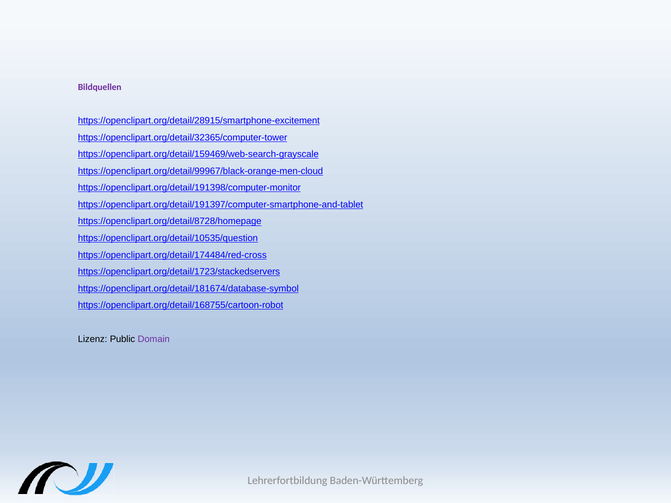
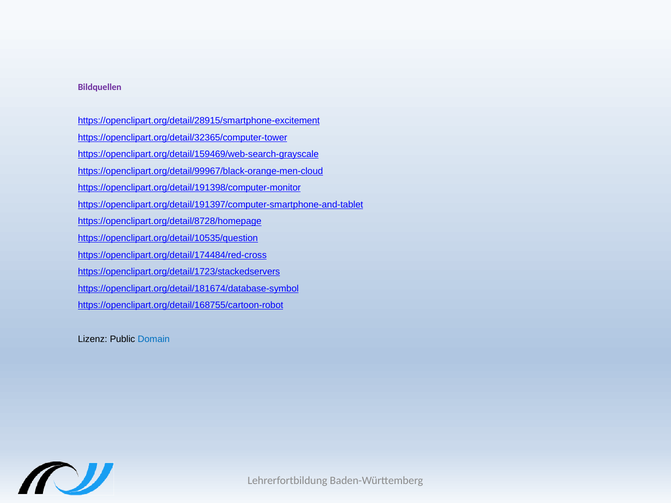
Domain colour: purple -> blue (154, 339)
